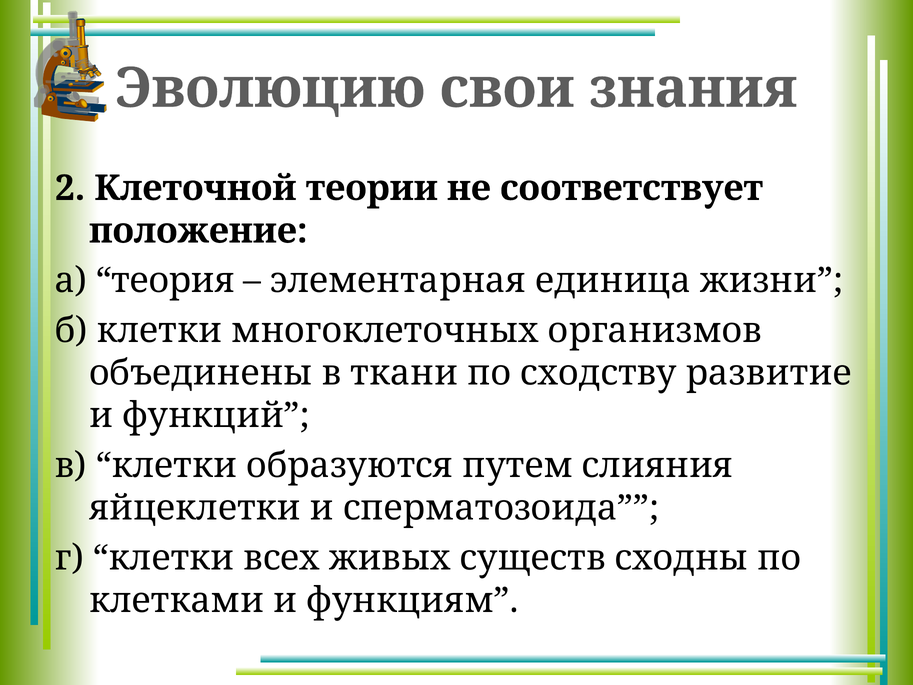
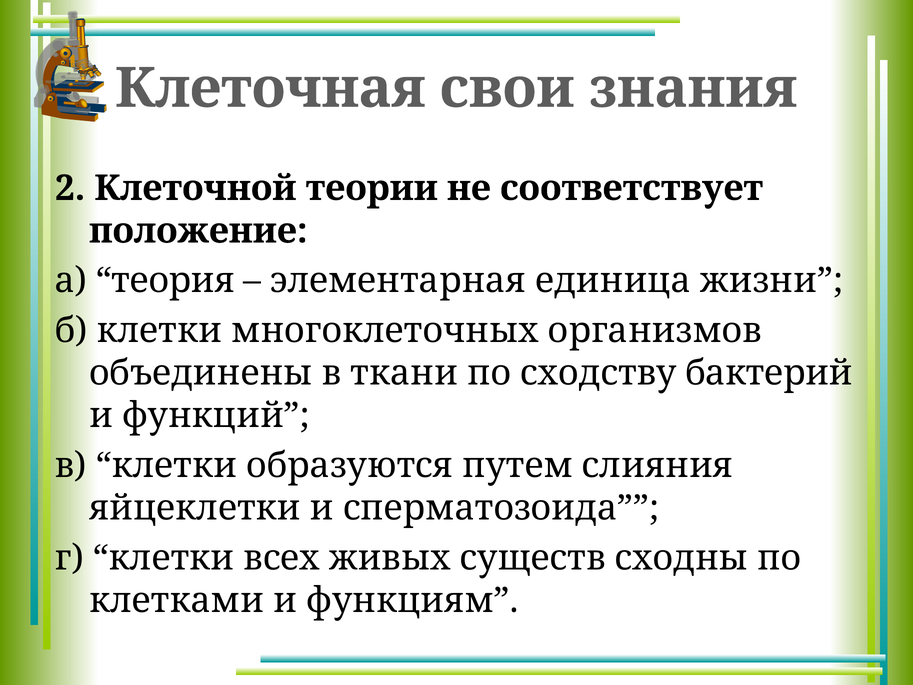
Эволюцию: Эволюцию -> Клеточная (270, 88)
развитие: развитие -> бактерий (769, 373)
